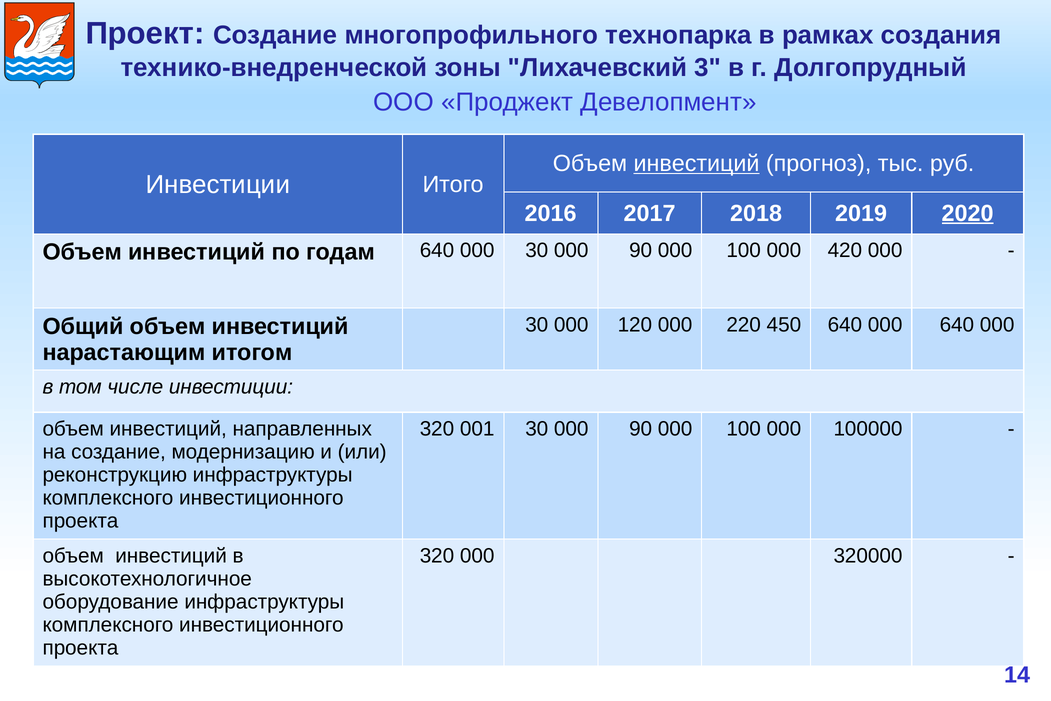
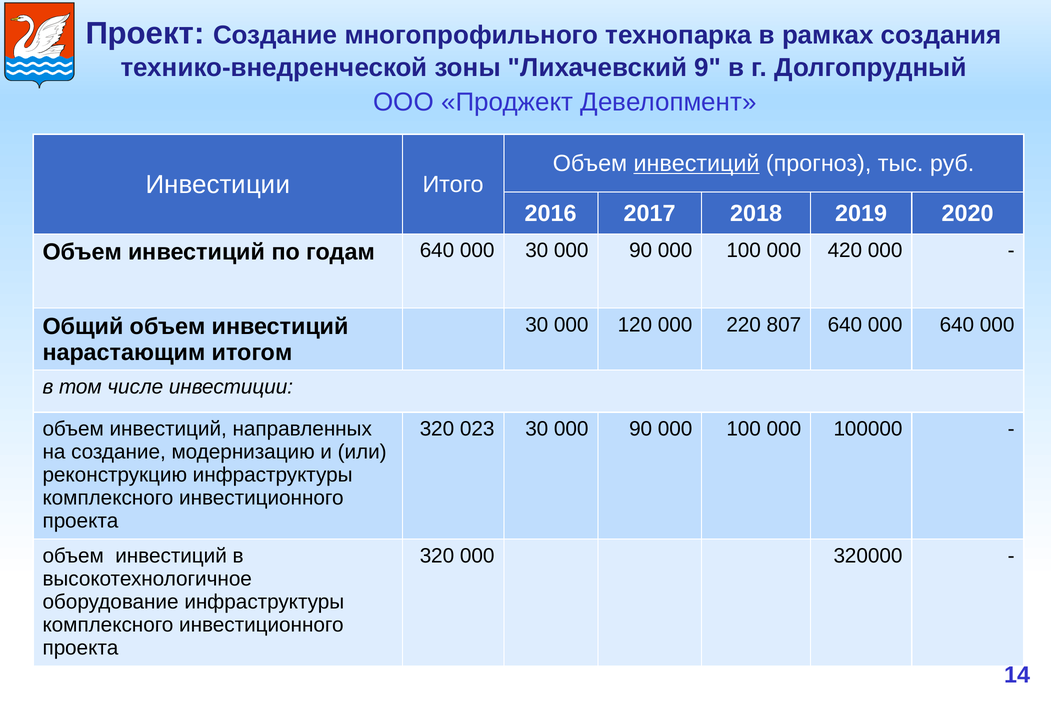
3: 3 -> 9 (708, 67)
2020 underline: present -> none (968, 213)
450: 450 -> 807 (784, 325)
001: 001 -> 023 (477, 429)
